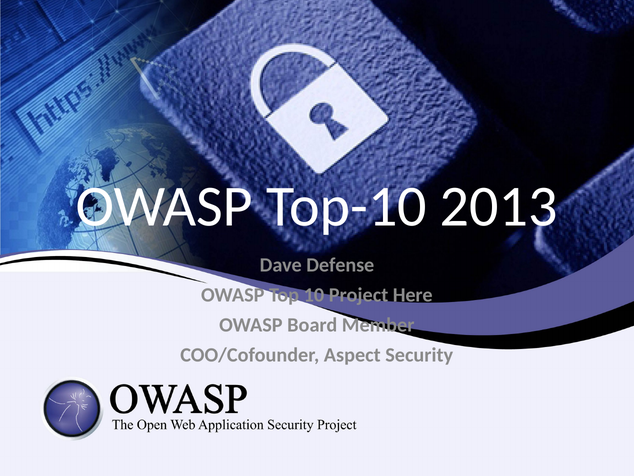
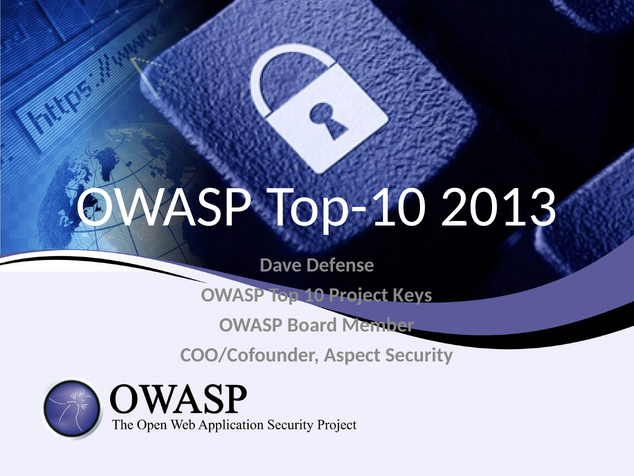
Here: Here -> Keys (413, 295)
